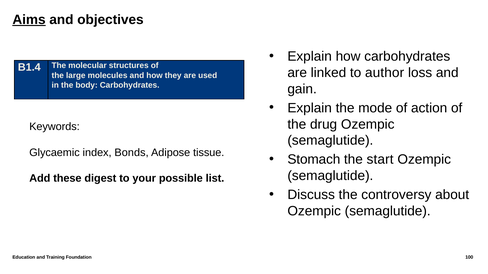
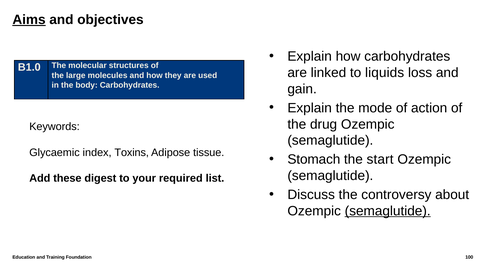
B1.4: B1.4 -> B1.0 (29, 67)
author: author -> liquids (385, 73)
Bonds: Bonds -> Toxins (132, 153)
possible: possible -> required (181, 179)
semaglutide underline: none -> present (388, 211)
